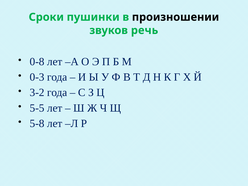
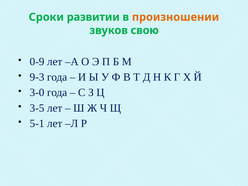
пушинки: пушинки -> развитии (93, 17)
произношении colour: black -> orange (176, 17)
речь: речь -> свою (145, 30)
0-8: 0-8 -> 0-9 (37, 62)
0-3: 0-3 -> 9-3 (37, 77)
3-2: 3-2 -> 3-0 (37, 93)
5-5: 5-5 -> 3-5 (37, 108)
5-8: 5-8 -> 5-1 (37, 123)
